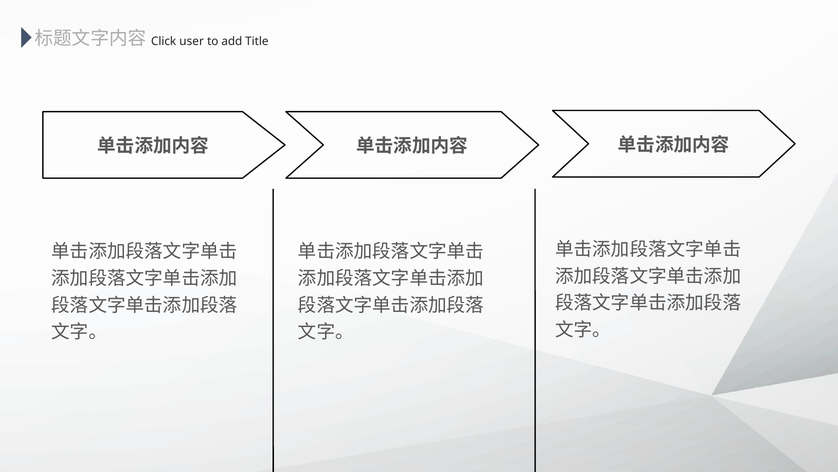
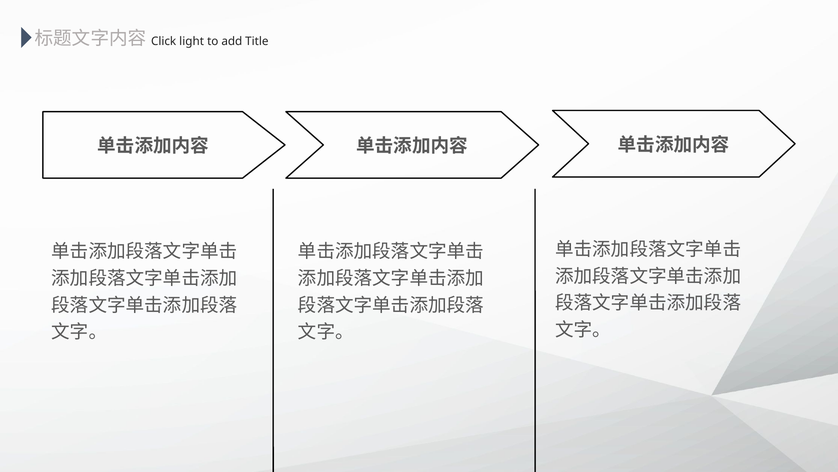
user: user -> light (192, 41)
